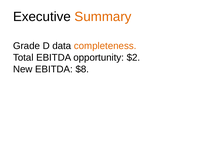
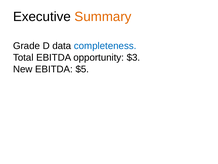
completeness colour: orange -> blue (105, 46)
$2: $2 -> $3 (133, 57)
$8: $8 -> $5 (82, 69)
